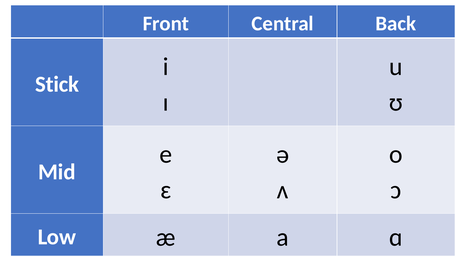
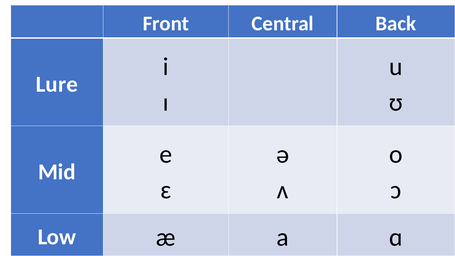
Stick: Stick -> Lure (57, 84)
